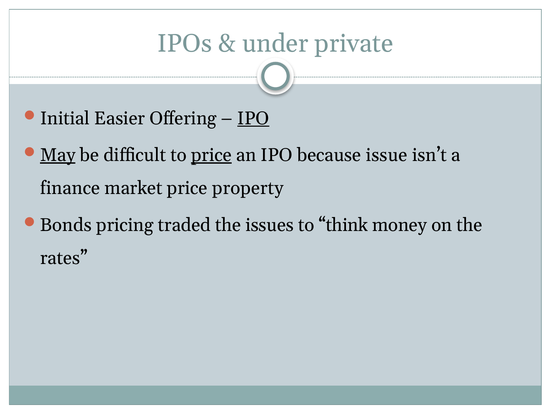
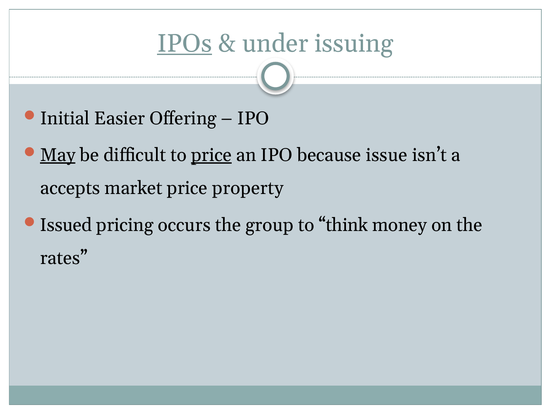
IPOs underline: none -> present (185, 43)
private: private -> issuing (354, 43)
IPO underline: present -> none (253, 118)
finance: finance -> accepts (70, 188)
Bonds: Bonds -> Issued (66, 225)
traded: traded -> occurs (184, 225)
issues: issues -> group (270, 225)
